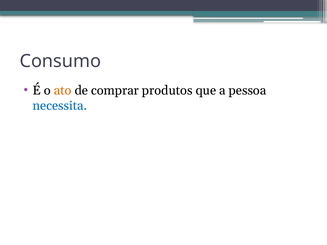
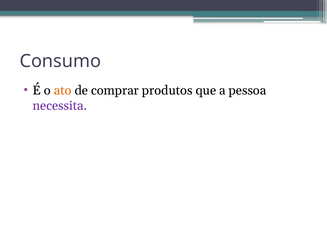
necessita colour: blue -> purple (60, 106)
